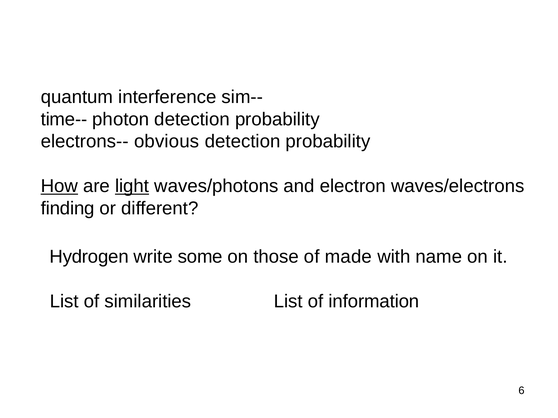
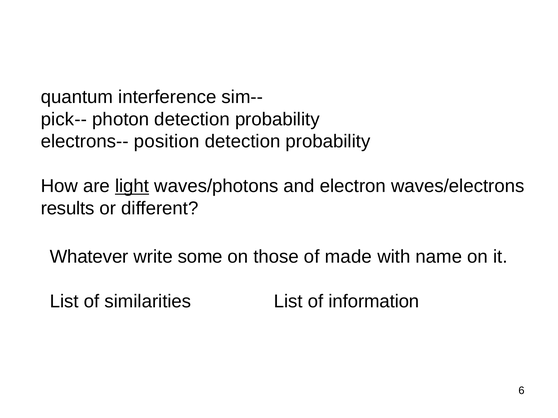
time--: time-- -> pick-- (64, 119)
obvious: obvious -> position (167, 142)
How underline: present -> none (59, 186)
finding: finding -> results (68, 209)
Hydrogen: Hydrogen -> Whatever (89, 257)
